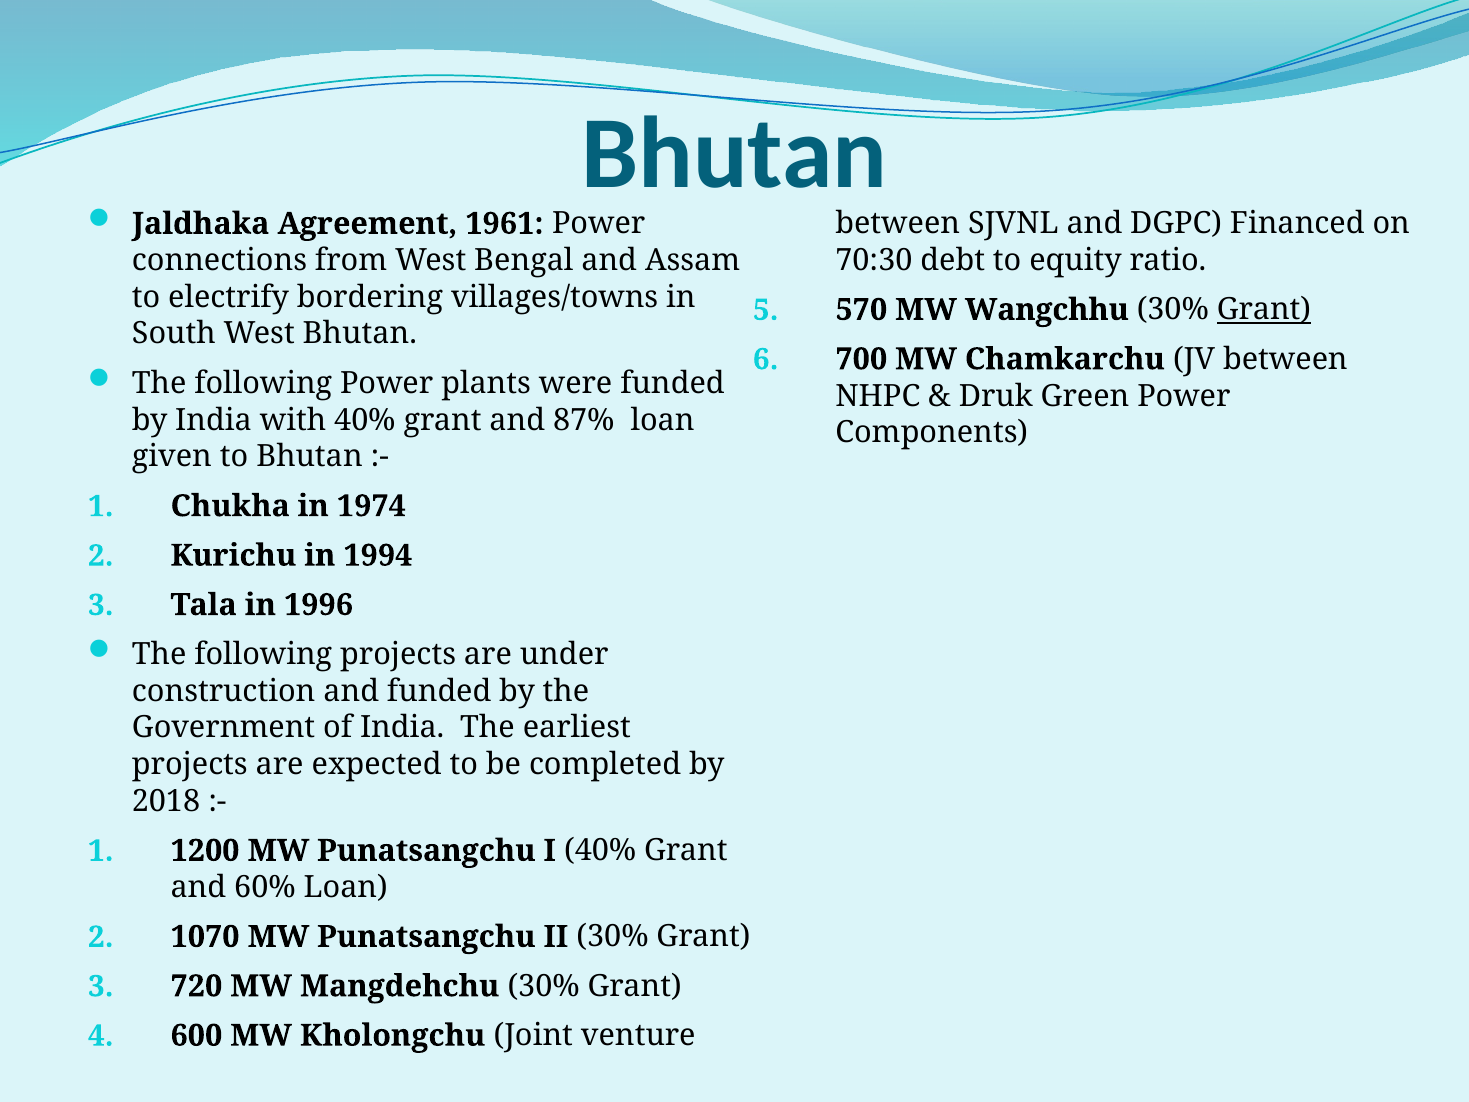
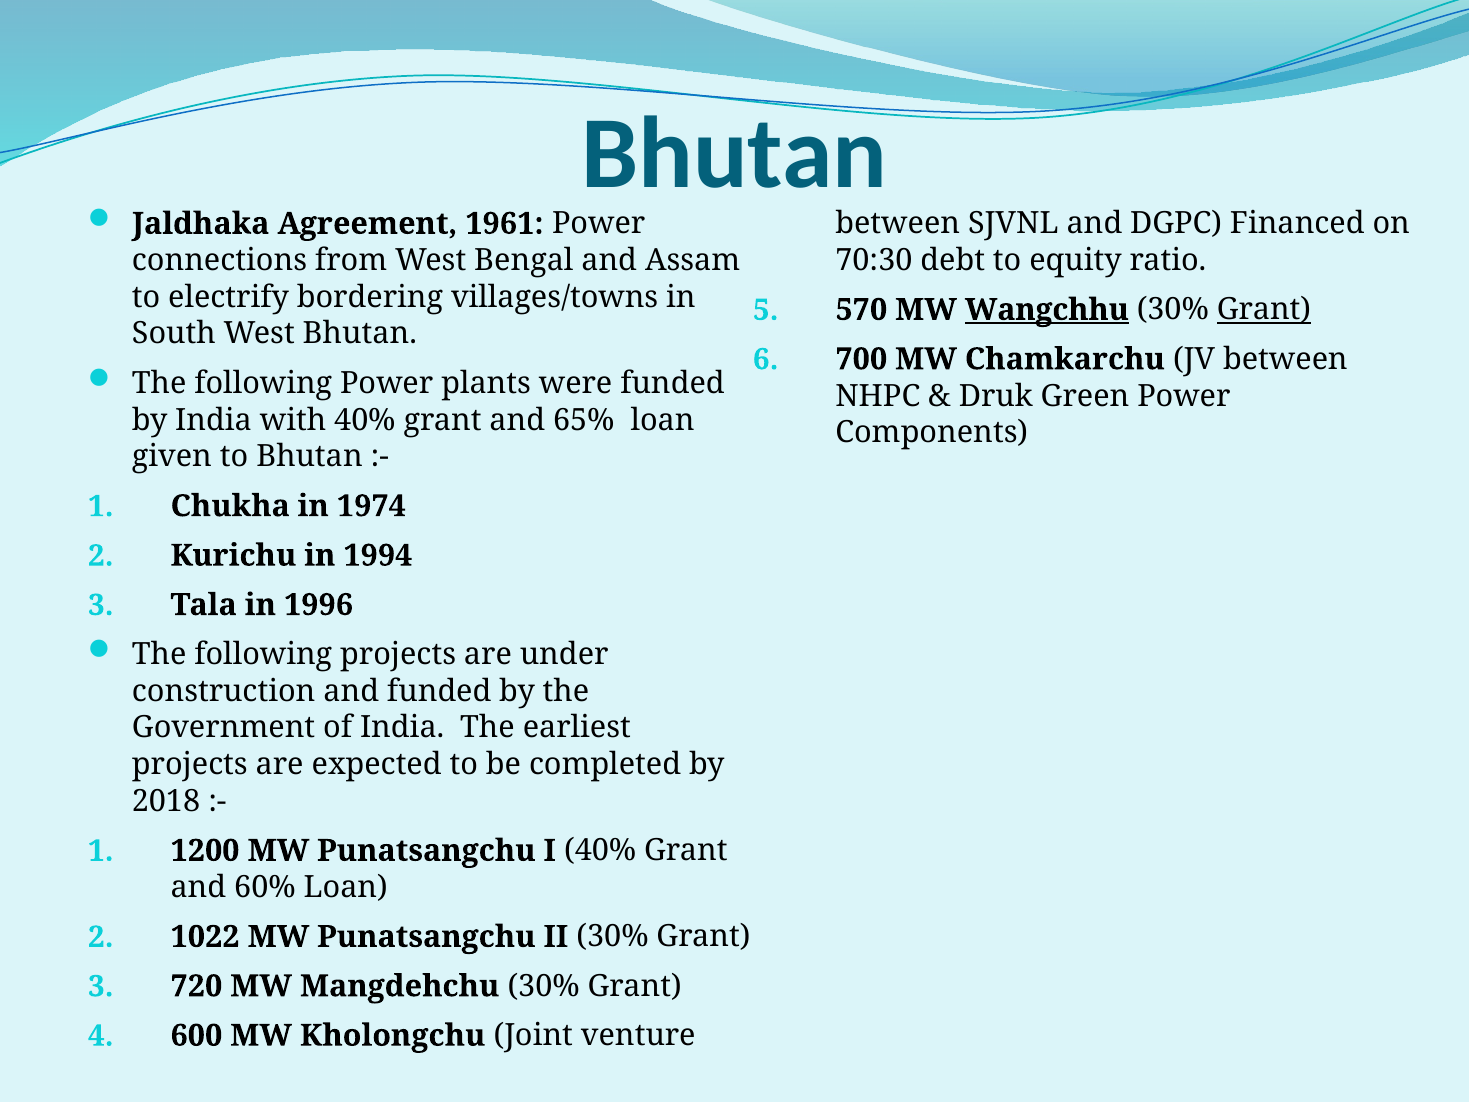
Wangchhu underline: none -> present (1047, 310)
87%: 87% -> 65% (584, 420)
1070: 1070 -> 1022 (205, 937)
